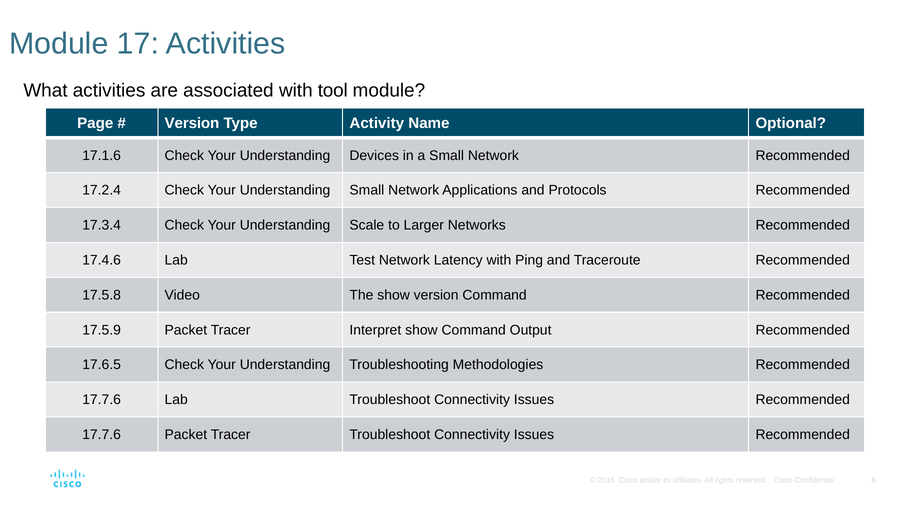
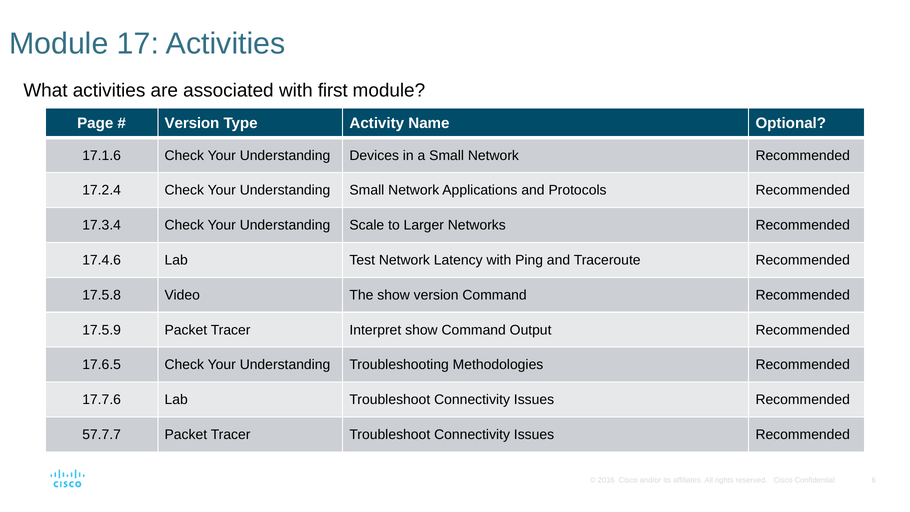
tool: tool -> first (333, 90)
17.7.6: 17.7.6 -> 57.7.7 (102, 435)
